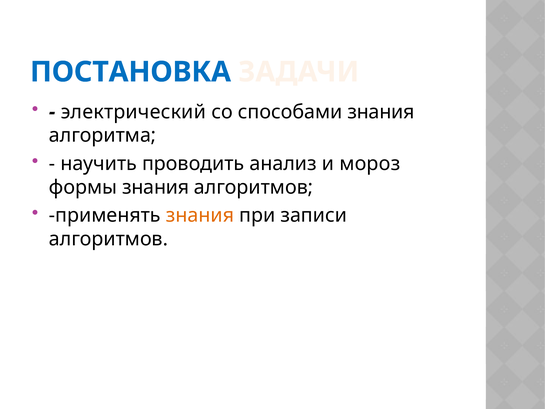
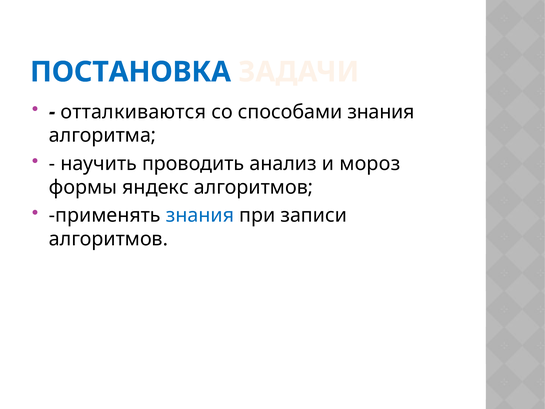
электрический: электрический -> отталкиваются (133, 112)
формы знания: знания -> яндекс (156, 187)
знания colour: orange -> blue (200, 215)
